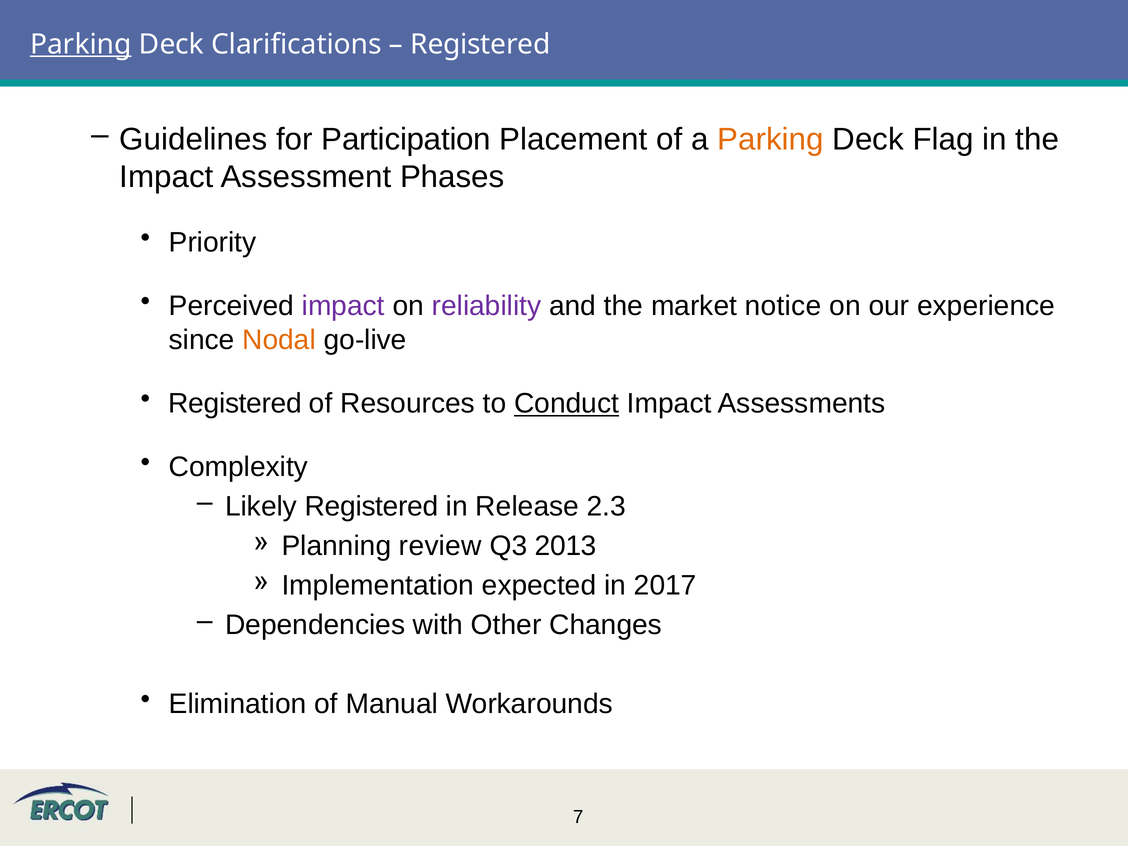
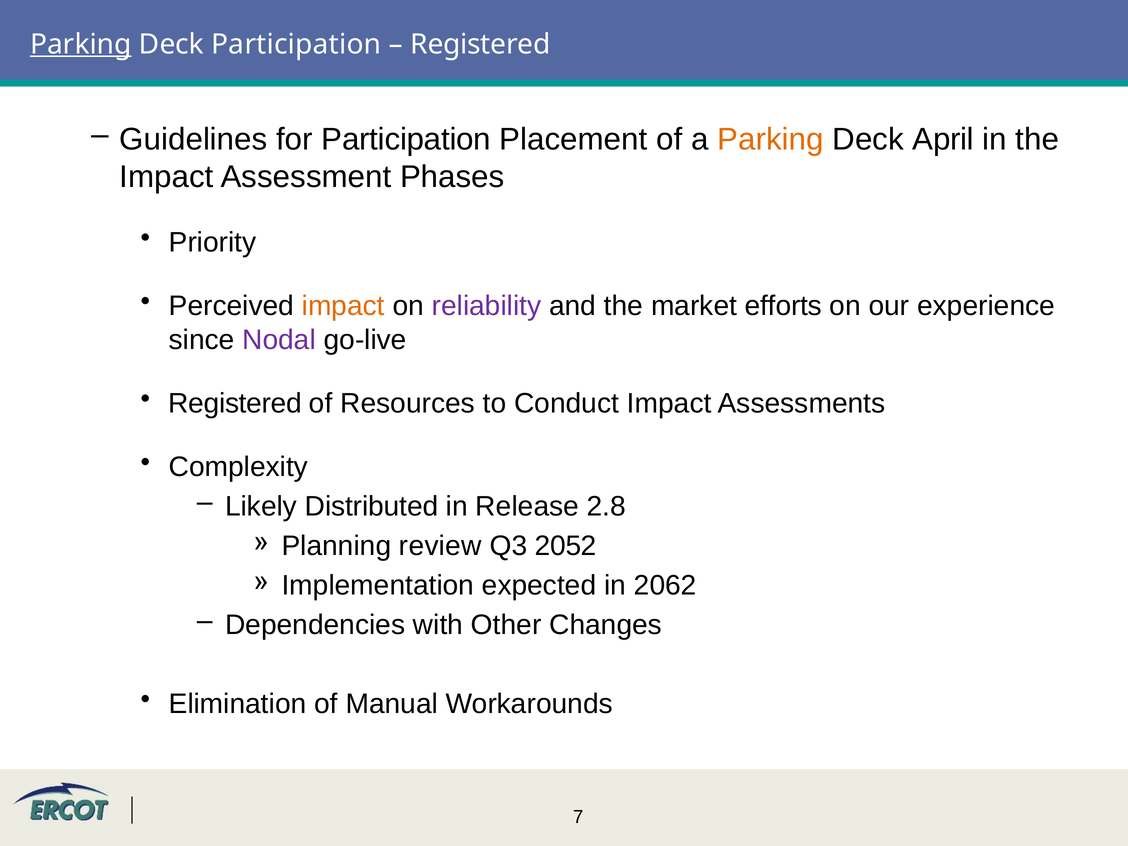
Deck Clarifications: Clarifications -> Participation (296, 44)
Flag: Flag -> April (943, 139)
impact colour: purple -> orange (343, 306)
notice: notice -> efforts (783, 306)
Nodal colour: orange -> purple (279, 340)
Conduct underline: present -> none (567, 403)
Likely Registered: Registered -> Distributed (372, 507)
2.3: 2.3 -> 2.8 (606, 507)
2013: 2013 -> 2052 (566, 546)
2017: 2017 -> 2062 (665, 586)
